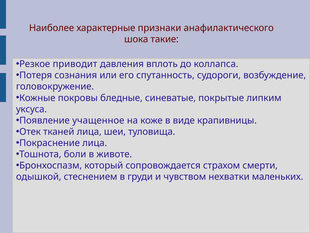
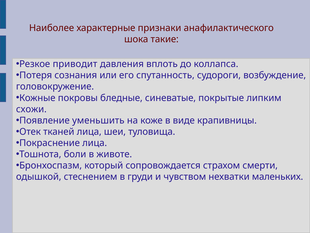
уксуса: уксуса -> схожи (31, 109)
учащенное: учащенное -> уменьшить (98, 120)
